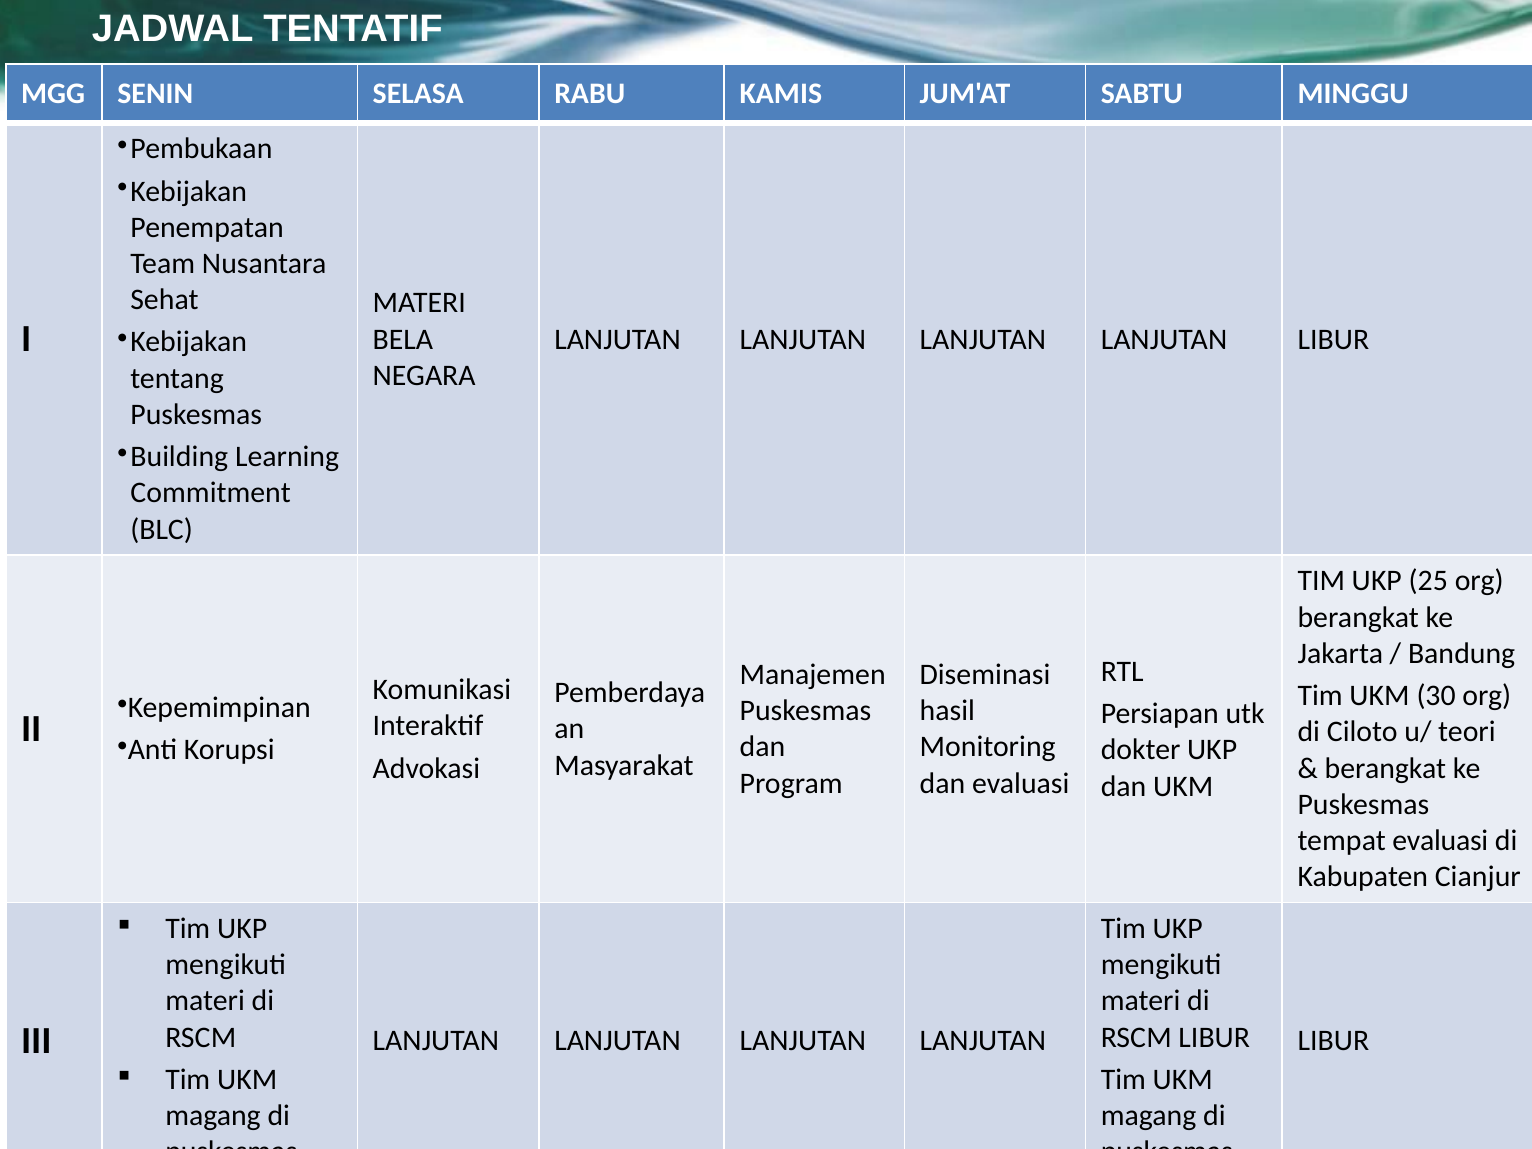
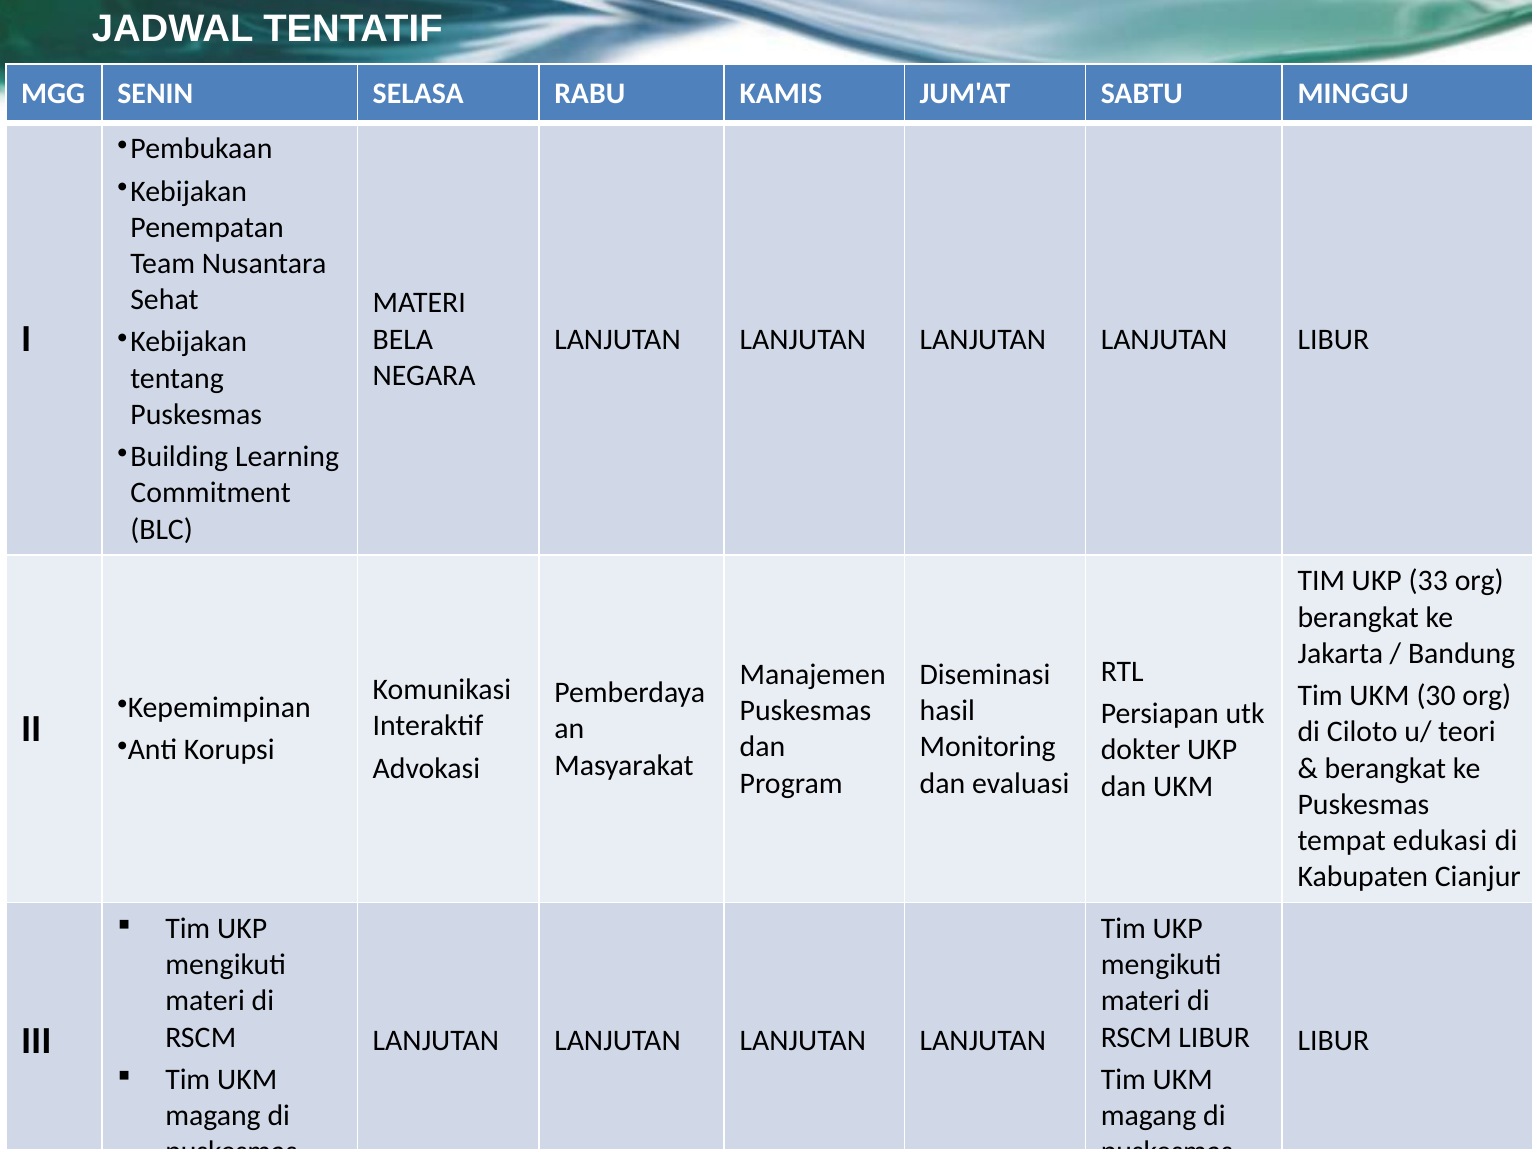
25: 25 -> 33 (1428, 581)
tempat evaluasi: evaluasi -> edukasi (1440, 841)
